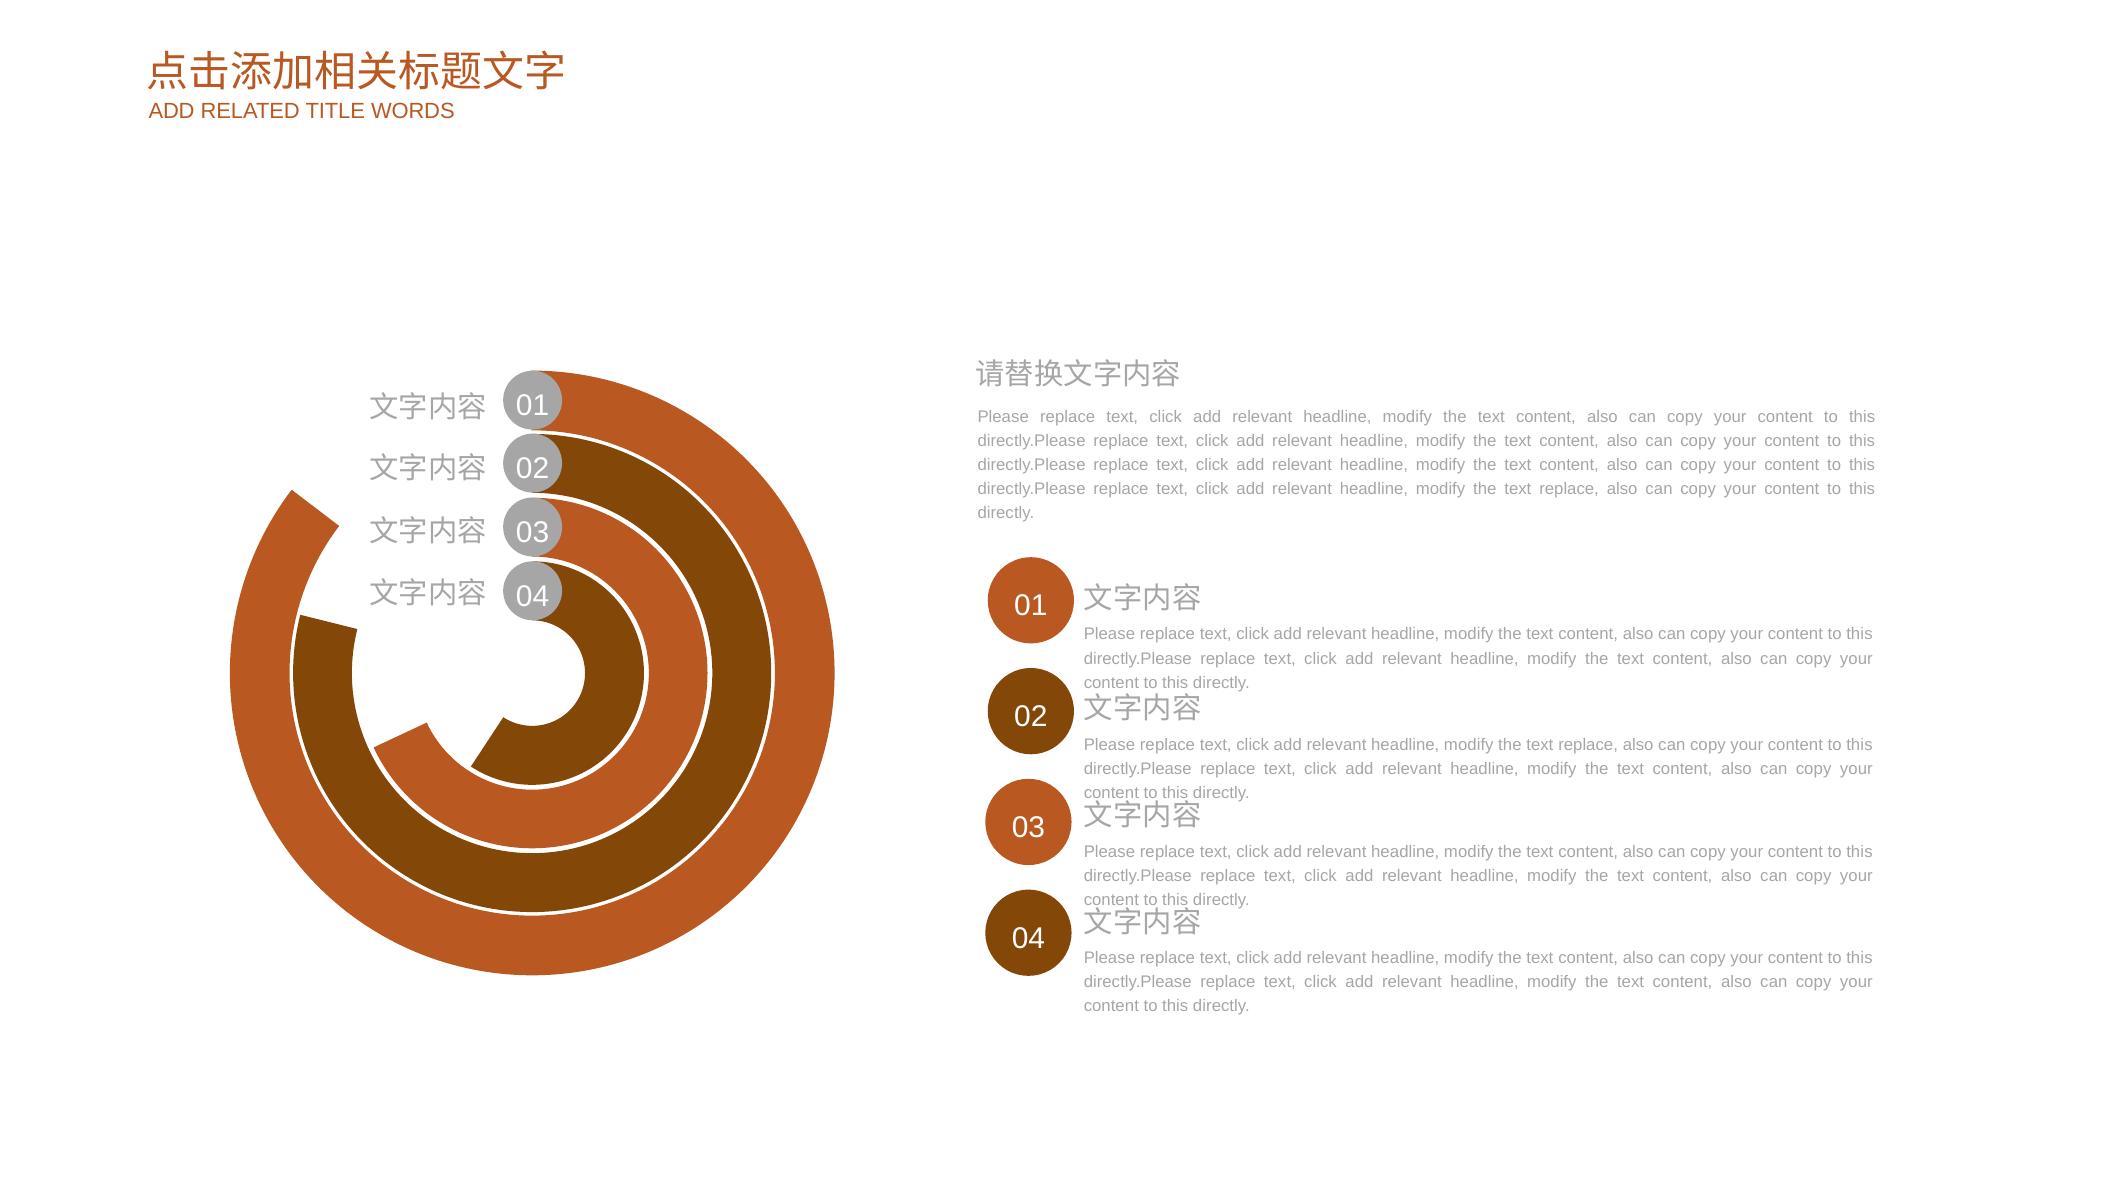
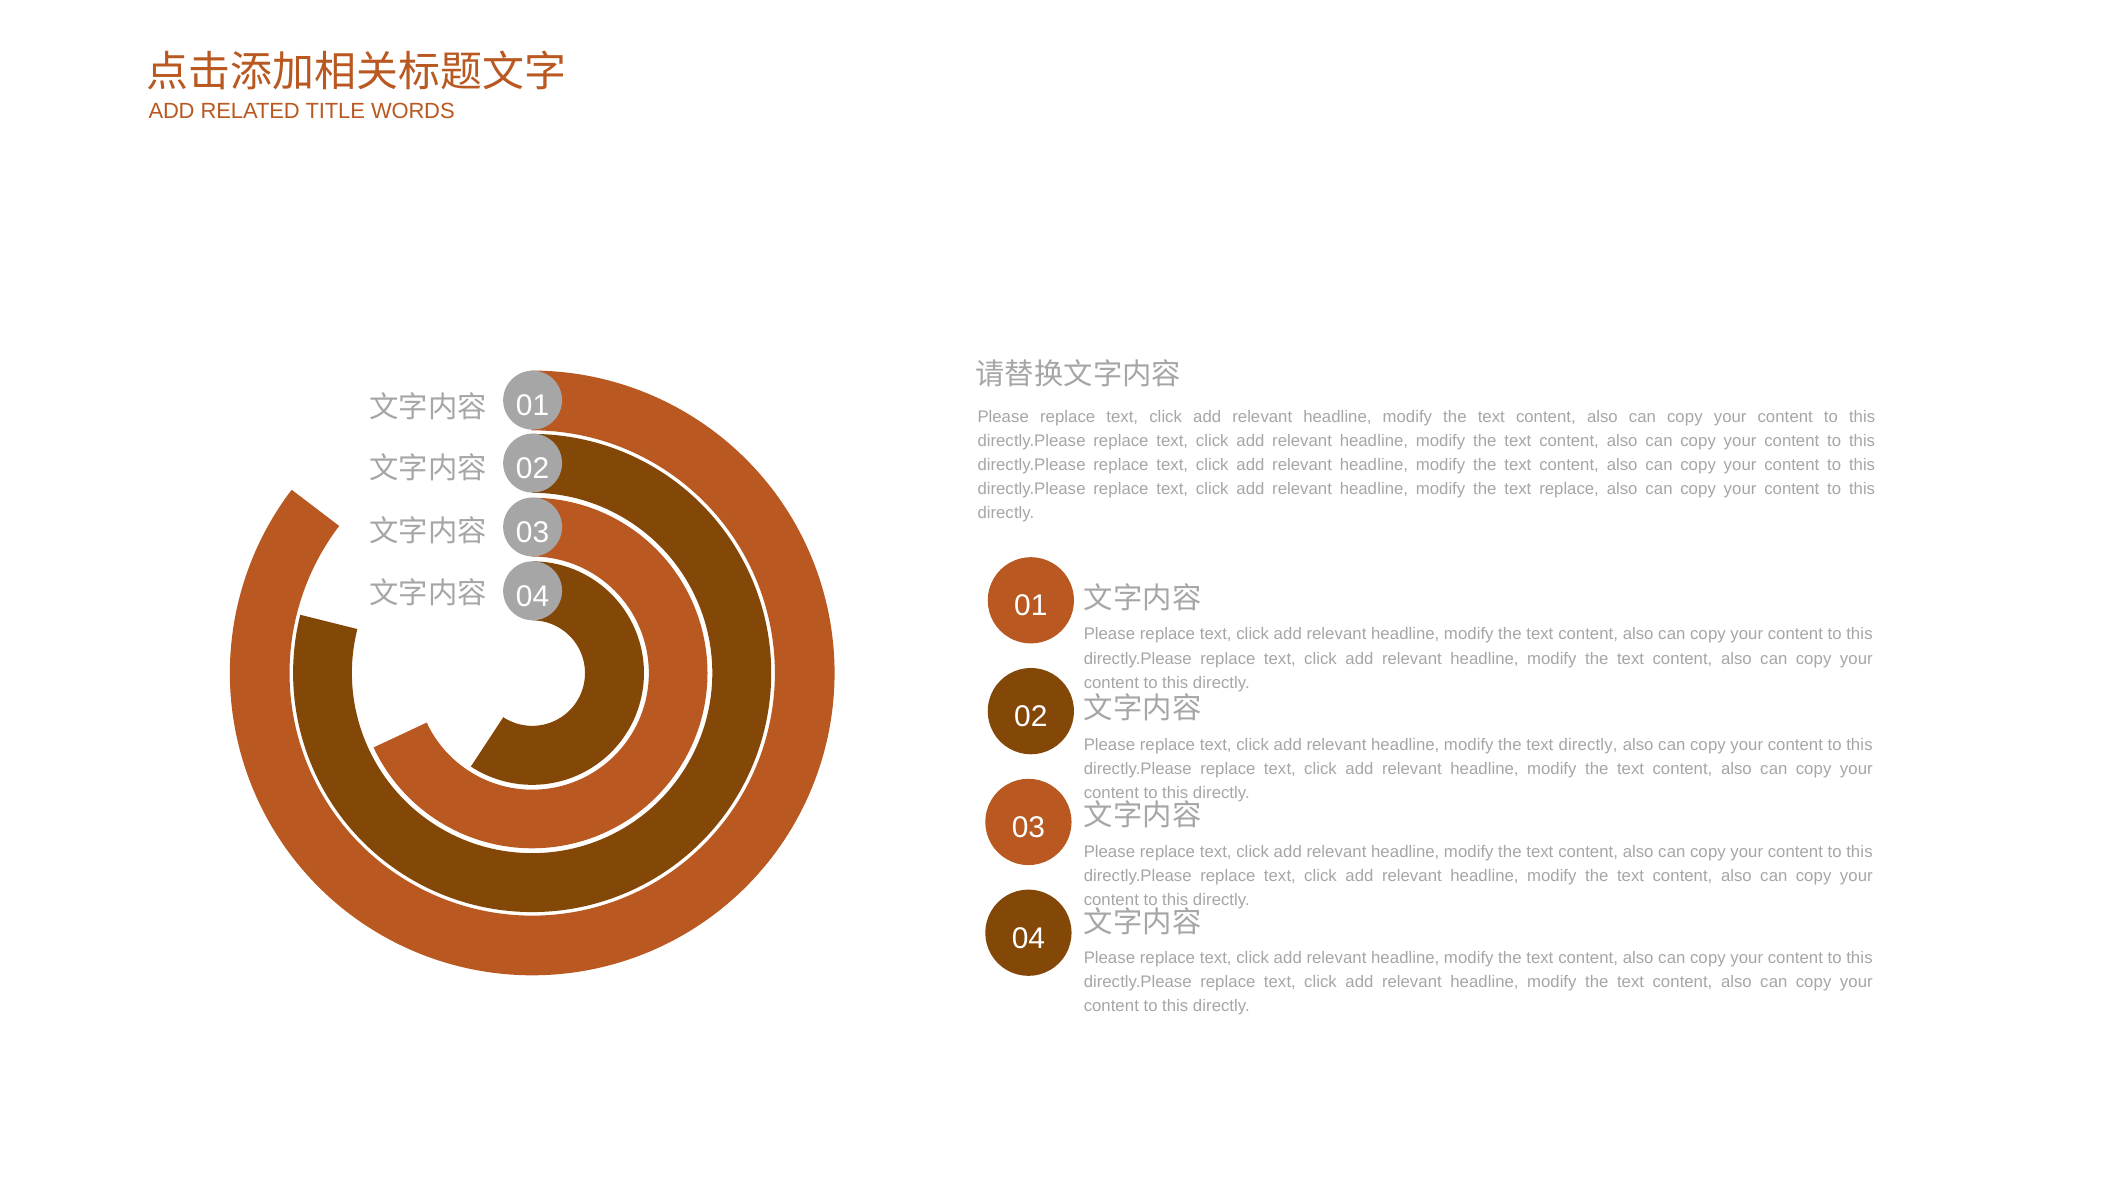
replace: replace -> directly (1588, 745)
